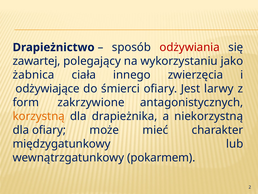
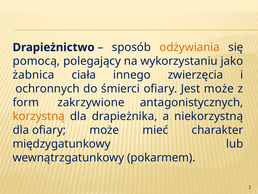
odżywiania colour: red -> orange (190, 47)
zawartej: zawartej -> pomocą (36, 61)
odżywiające: odżywiające -> ochronnych (48, 89)
Jest larwy: larwy -> może (219, 89)
